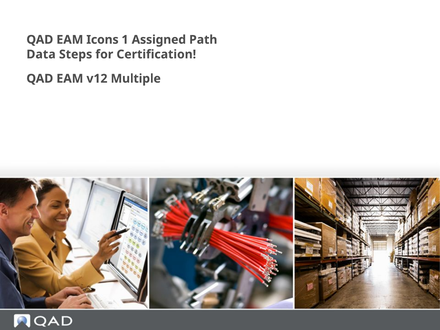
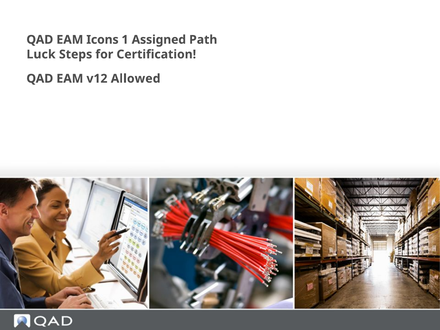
Data: Data -> Luck (41, 54)
Multiple: Multiple -> Allowed (136, 79)
